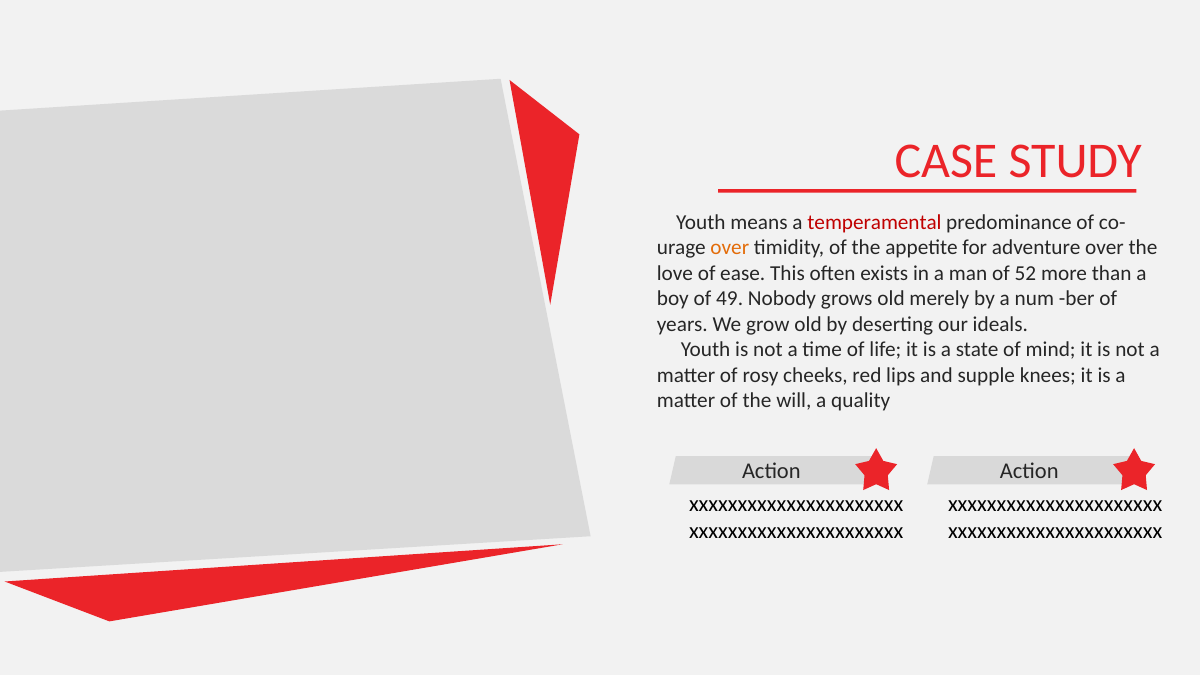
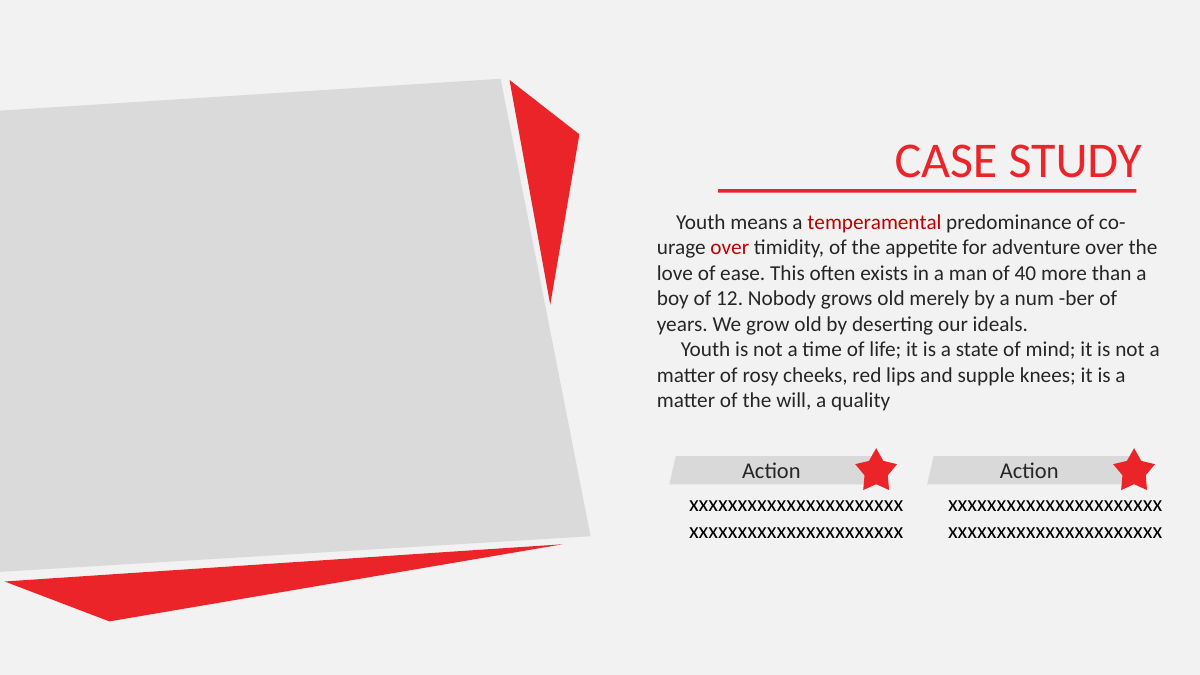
over colour: orange -> red (730, 248)
52: 52 -> 40 (1025, 273)
49: 49 -> 12 (730, 299)
